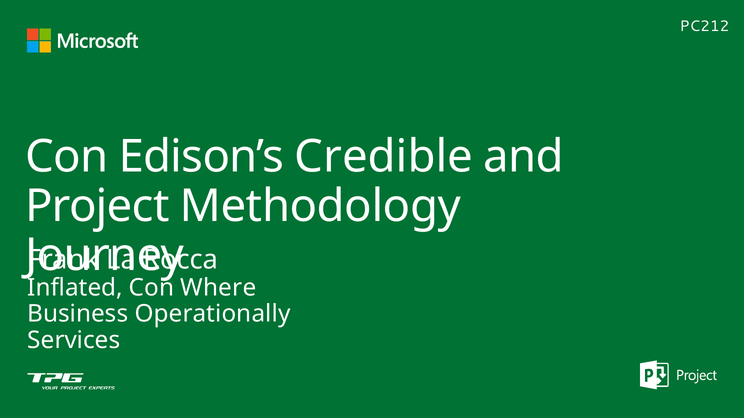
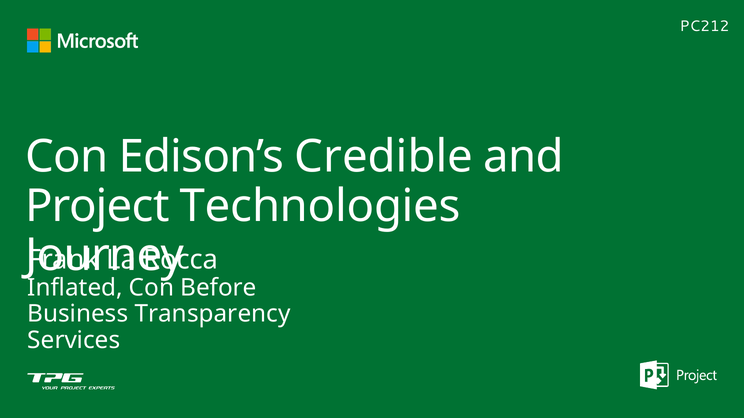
Methodology: Methodology -> Technologies (320, 206)
Where: Where -> Before (218, 288)
Operationally: Operationally -> Transparency (213, 314)
